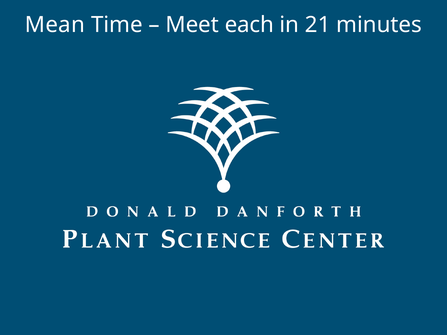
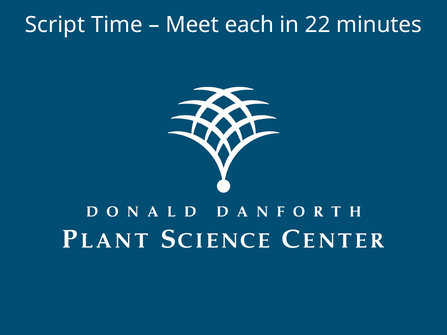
Mean: Mean -> Script (55, 25)
21: 21 -> 22 (318, 25)
